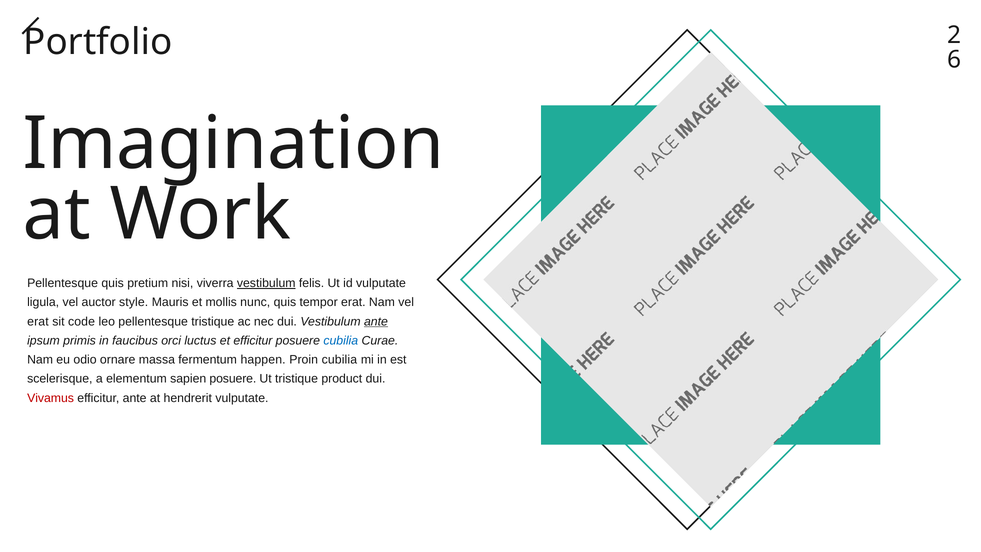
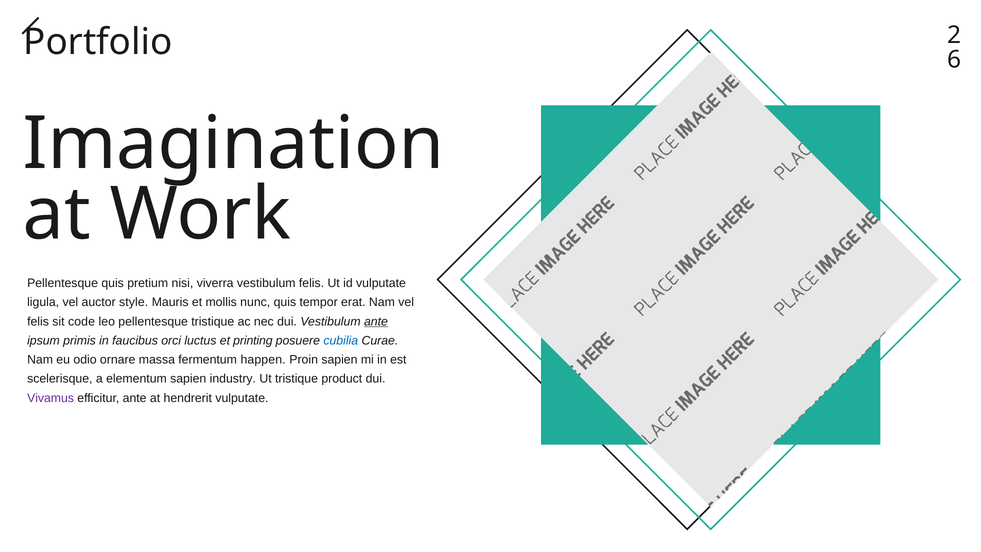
vestibulum underline: present -> none (266, 283)
erat: erat -> felis (38, 321)
et efficitur: efficitur -> printing (253, 341)
Proin cubilia: cubilia -> sapien (339, 360)
sapien posuere: posuere -> industry (233, 379)
Vivamus colour: red -> purple (51, 398)
